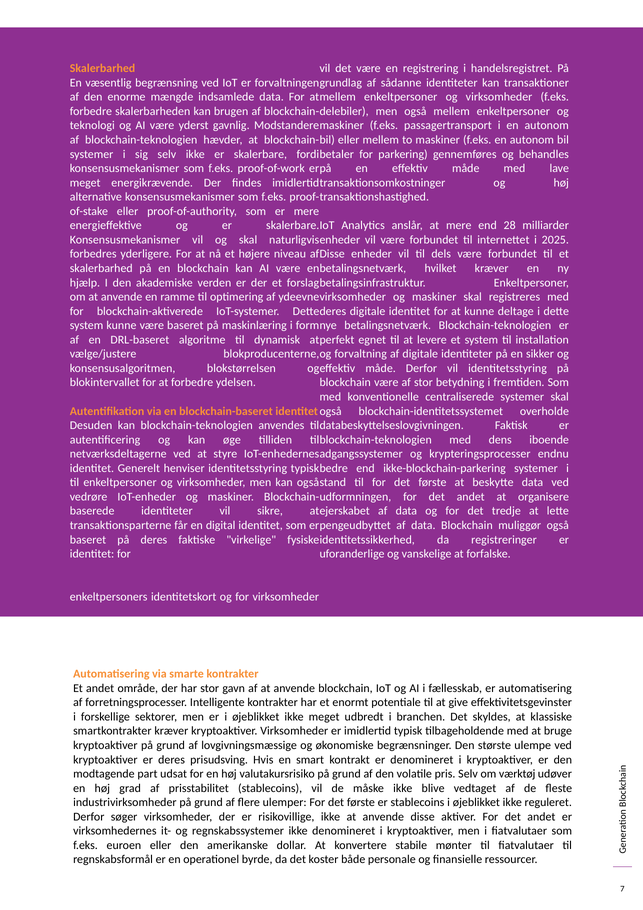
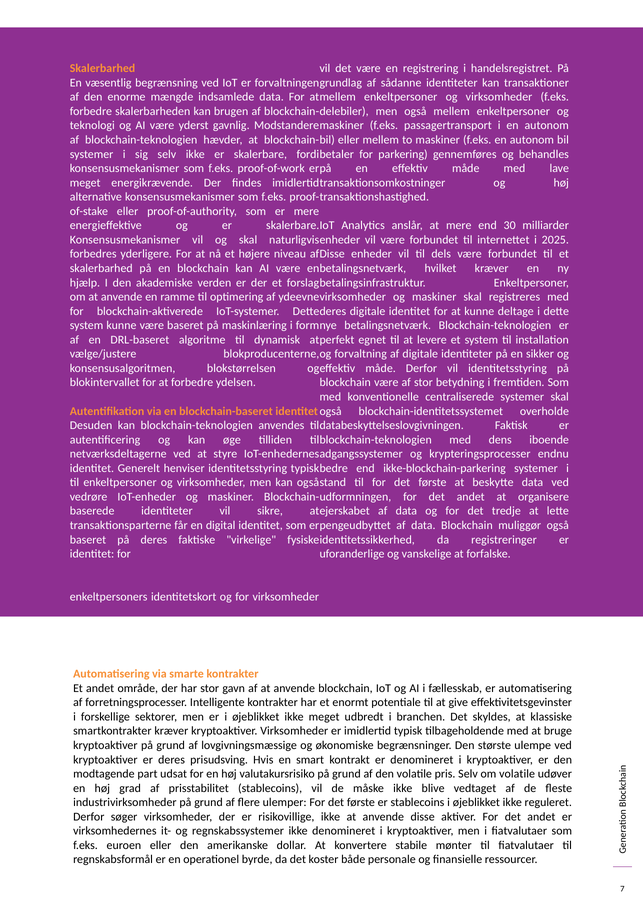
28: 28 -> 30 (510, 225)
om værktøj: værktøj -> volatile (517, 773)
